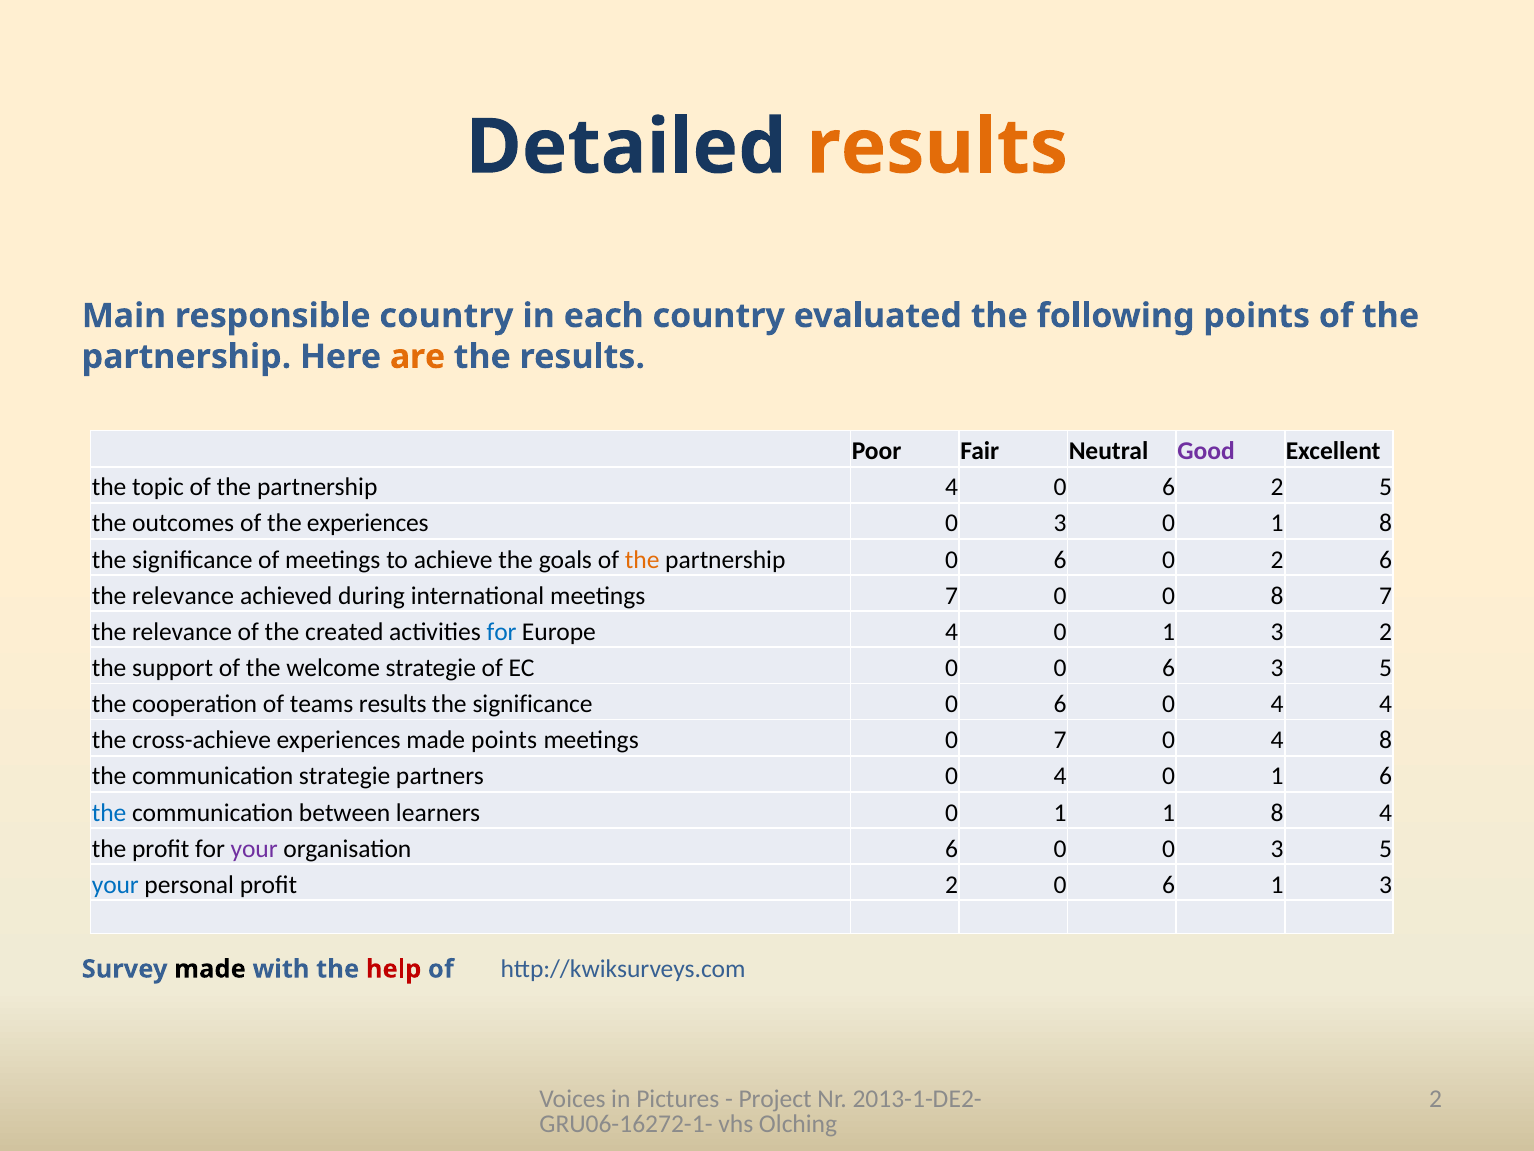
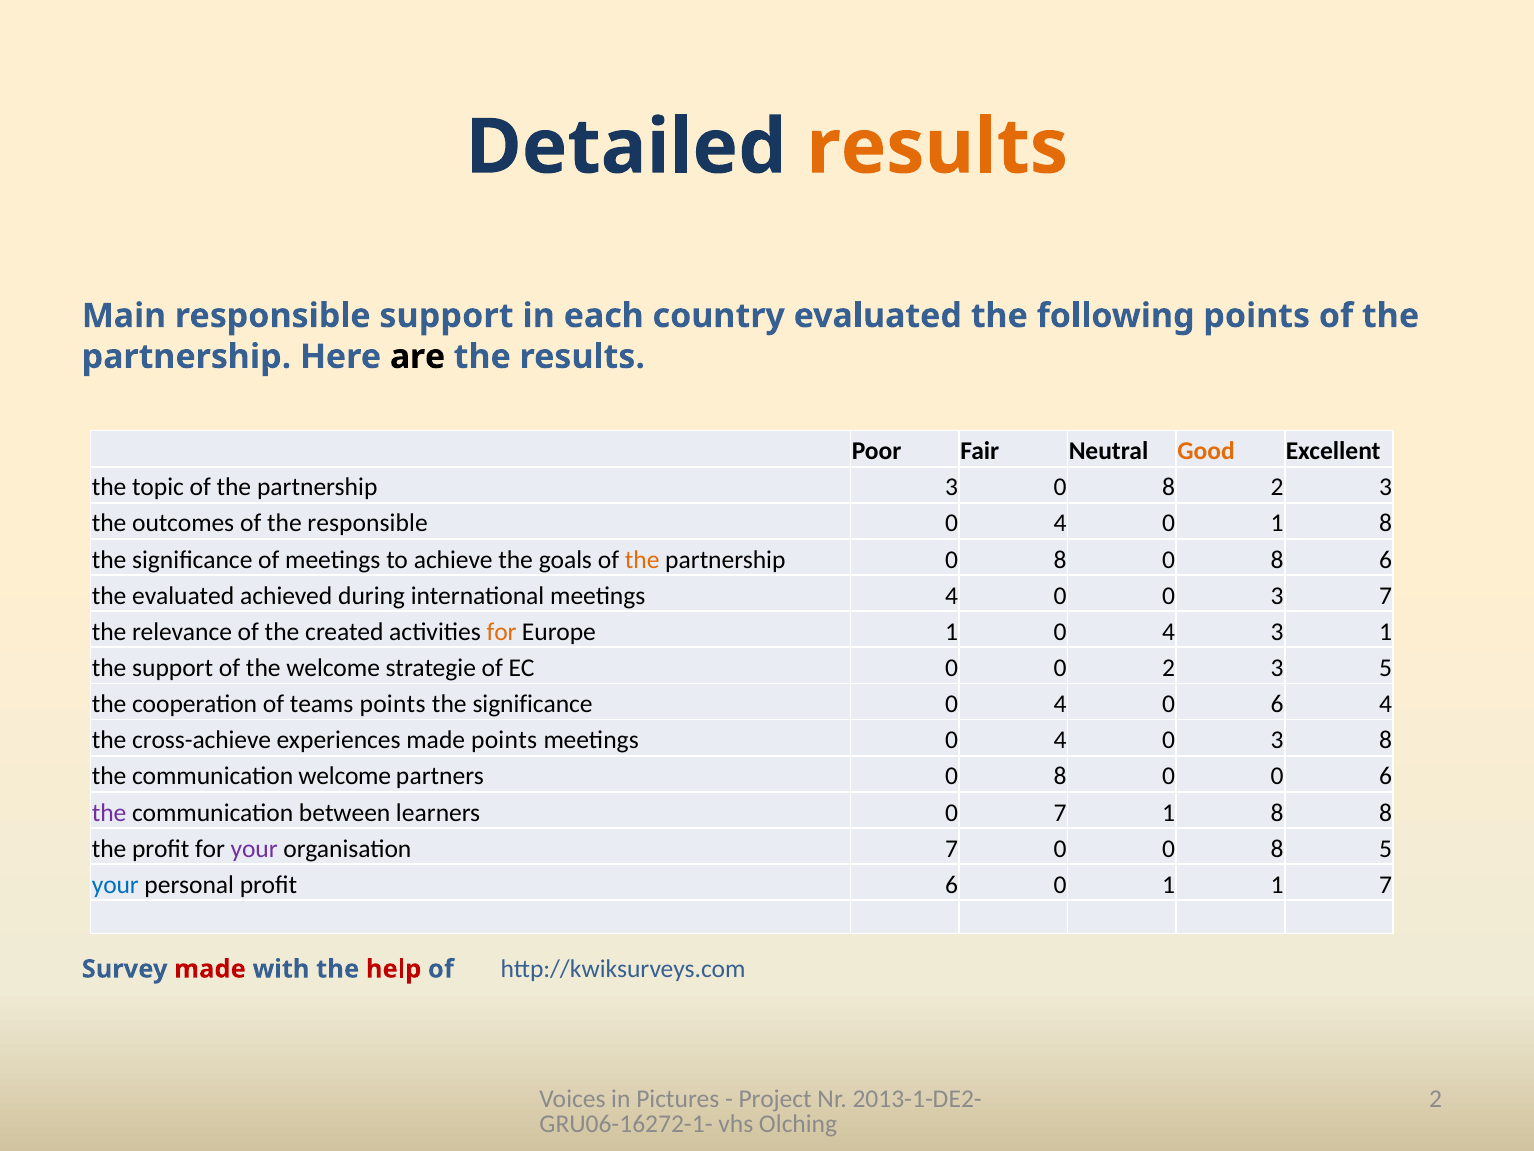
responsible country: country -> support (446, 316)
are colour: orange -> black (418, 357)
Good colour: purple -> orange (1206, 451)
partnership 4: 4 -> 3 (952, 487)
6: 6 -> 8 (1169, 487)
5: 5 -> 3 (1386, 487)
the experiences: experiences -> responsible (368, 523)
3: 3 -> 4 (1060, 523)
partnership 0 6: 6 -> 8 (1060, 559)
2: 2 -> 8 (1277, 559)
relevance: relevance -> evaluated (183, 596)
meetings 7: 7 -> 4 (952, 596)
0 0 8: 8 -> 3 (1277, 596)
for colour: blue -> orange (502, 632)
Europe 4: 4 -> 1 (952, 632)
1: 1 -> 4 (1169, 632)
3 2: 2 -> 1 (1386, 632)
0 0 6: 6 -> 2 (1169, 668)
teams results: results -> points (393, 704)
6: 6 -> 4 (1060, 704)
4: 4 -> 6 (1277, 704)
meetings 0 7: 7 -> 4 (1060, 740)
4: 4 -> 3 (1277, 740)
communication strategie: strategie -> welcome (345, 776)
partners 0 4: 4 -> 8 (1060, 776)
1: 1 -> 0 (1277, 776)
the colour: blue -> purple (109, 812)
learners 0 1: 1 -> 7 (1060, 812)
8 4: 4 -> 8 (1386, 812)
organisation 6: 6 -> 7 (952, 848)
0 0 3: 3 -> 8 (1277, 848)
profit 2: 2 -> 6 (952, 884)
6: 6 -> 1 (1169, 884)
3: 3 -> 7 (1386, 884)
made colour: black -> red (210, 969)
